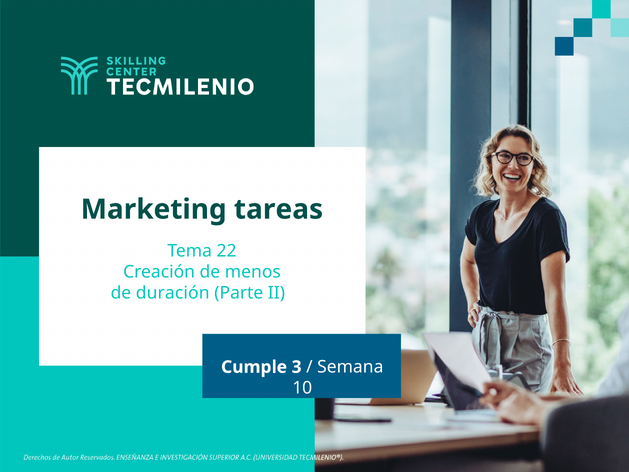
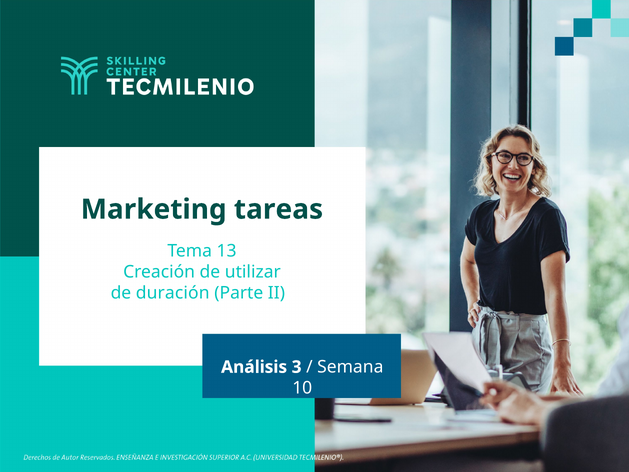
22: 22 -> 13 (227, 251)
menos: menos -> utilizar (253, 272)
Cumple: Cumple -> Análisis (254, 367)
